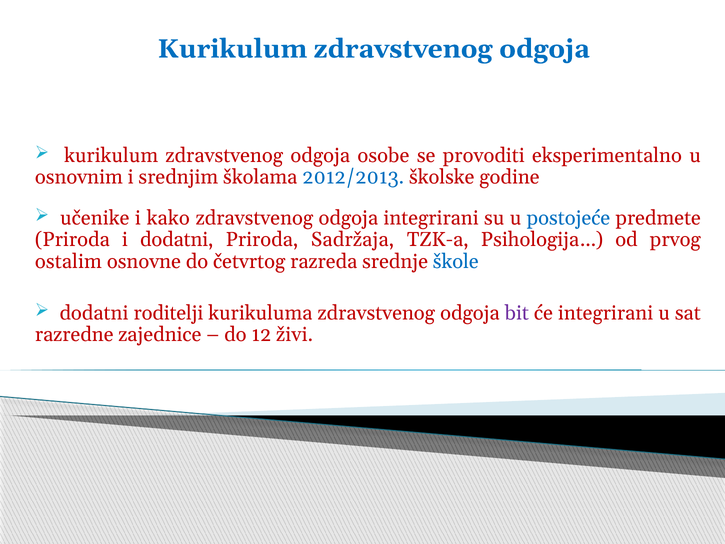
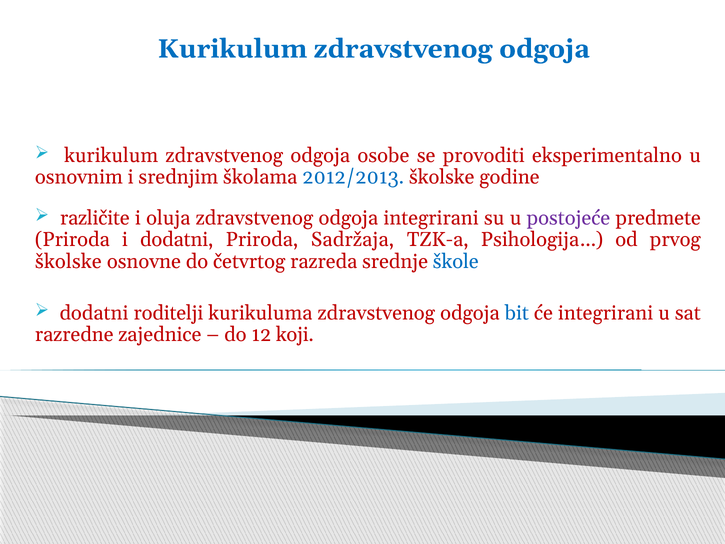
učenike: učenike -> različite (95, 218)
kako: kako -> oluja (168, 218)
postojeće colour: blue -> purple (568, 218)
ostalim: ostalim -> školske (68, 261)
bit colour: purple -> blue (517, 313)
živi: živi -> koji (295, 335)
